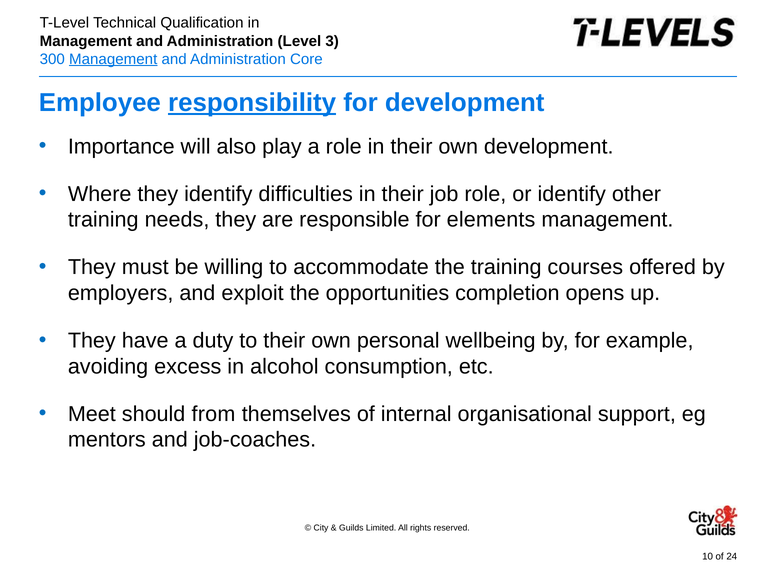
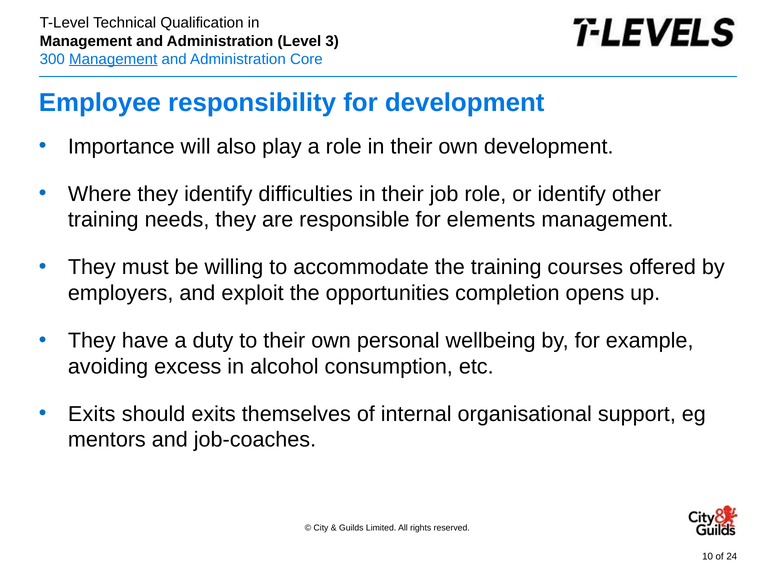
responsibility underline: present -> none (252, 103)
Meet: Meet -> Exits (92, 414)
should from: from -> exits (214, 414)
